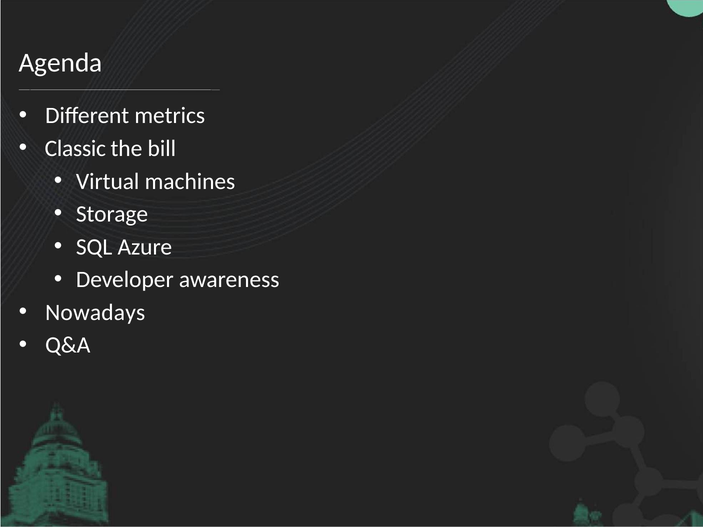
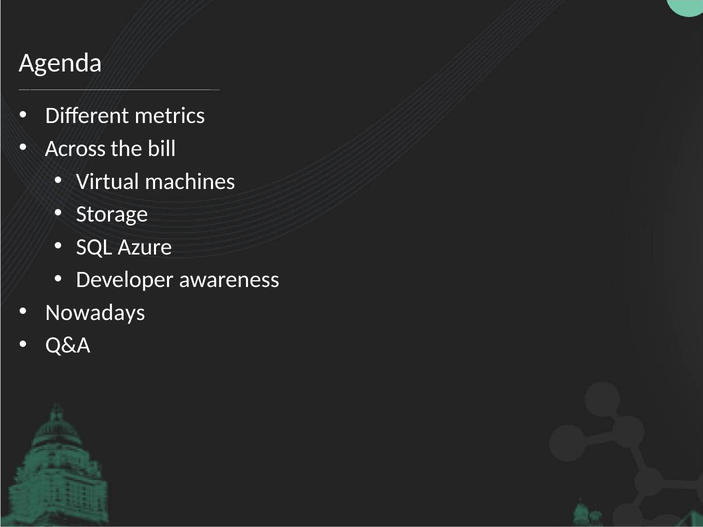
Classic: Classic -> Across (75, 149)
